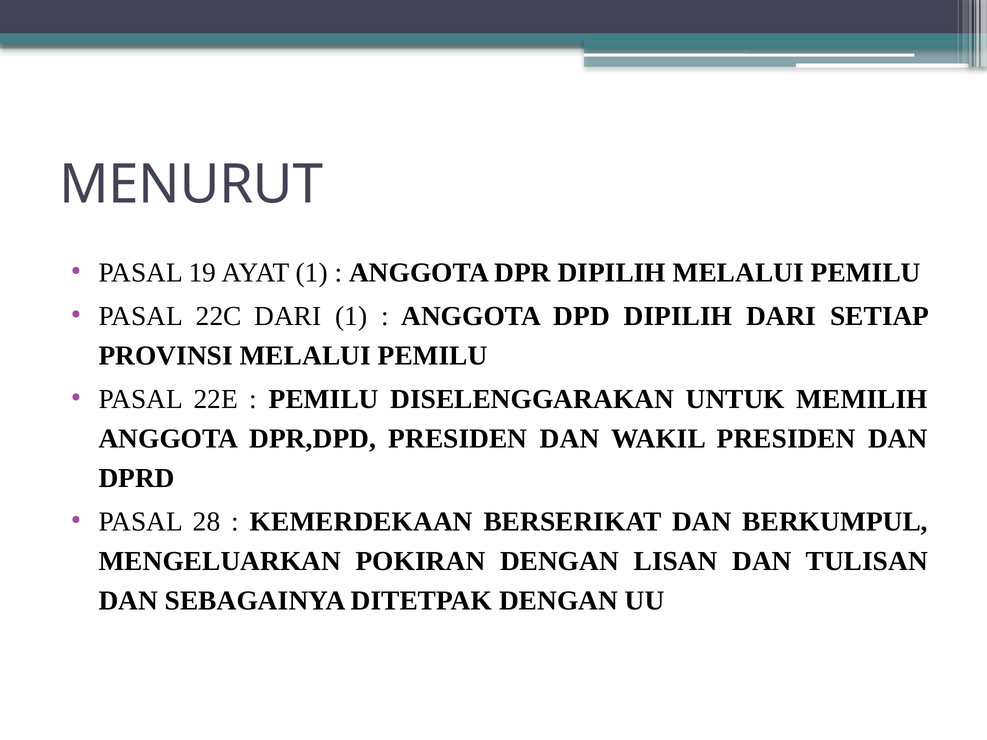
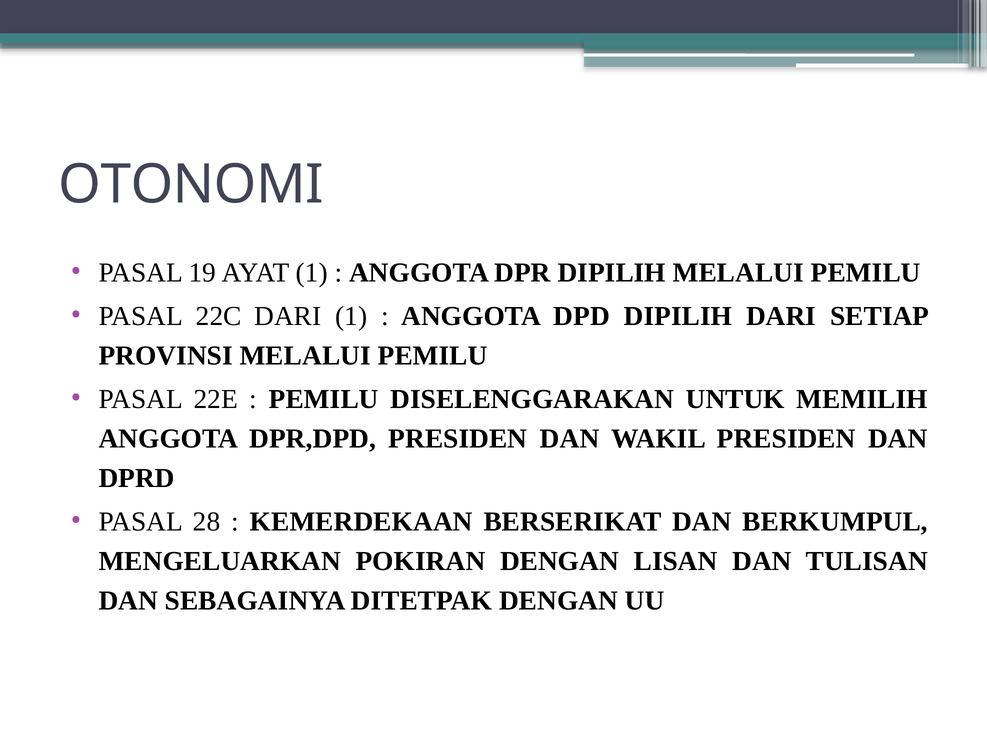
MENURUT: MENURUT -> OTONOMI (191, 185)
